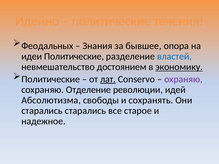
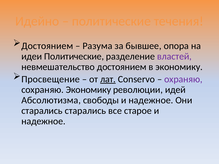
Феодальных: Феодальных -> Достоянием (47, 46)
Знания: Знания -> Разума (97, 46)
властей colour: blue -> purple (174, 56)
экономику underline: present -> none (179, 67)
Политические: Политические -> Просвещение (51, 79)
сохраняю Отделение: Отделение -> Экономику (88, 90)
свободы и сохранять: сохранять -> надежное (151, 100)
